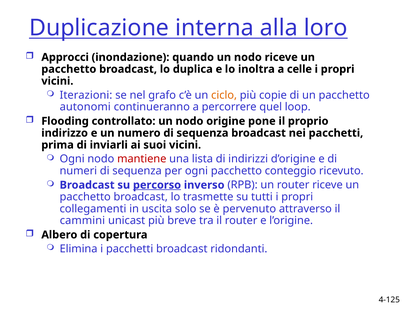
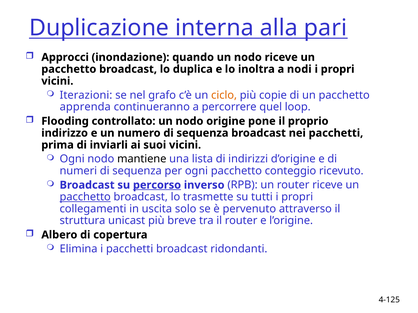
loro: loro -> pari (326, 28)
celle: celle -> nodi (299, 69)
autonomi: autonomi -> apprenda (85, 107)
mantiene colour: red -> black (142, 159)
pacchetto underline: none -> present (85, 197)
cammini: cammini -> struttura (82, 221)
